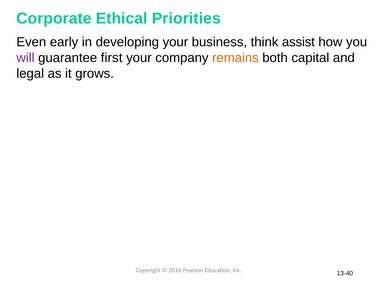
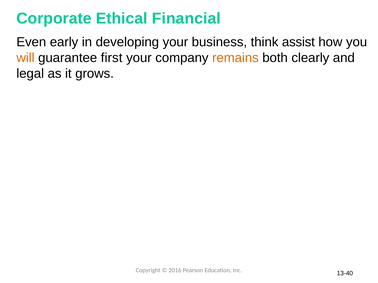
Priorities: Priorities -> Financial (186, 18)
will colour: purple -> orange (25, 58)
capital: capital -> clearly (310, 58)
